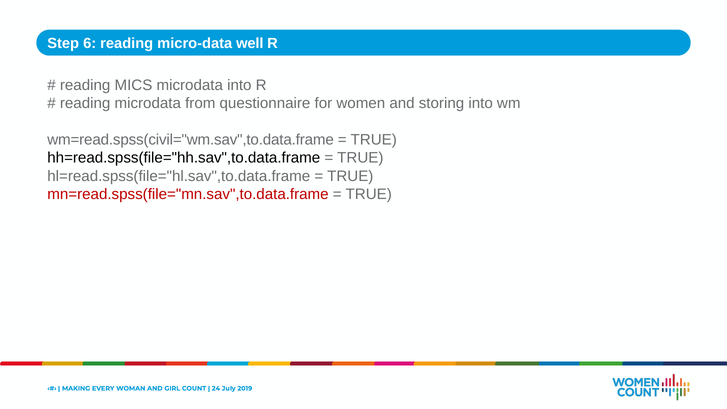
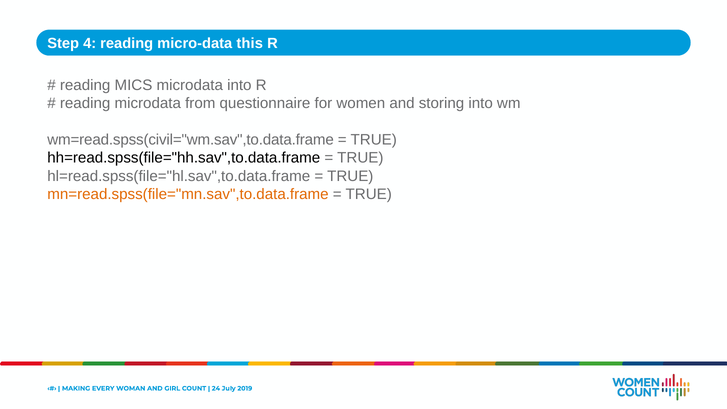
6: 6 -> 4 (90, 43)
well: well -> this (250, 43)
mn=read.spss(file="mn.sav",to.data.frame colour: red -> orange (188, 194)
